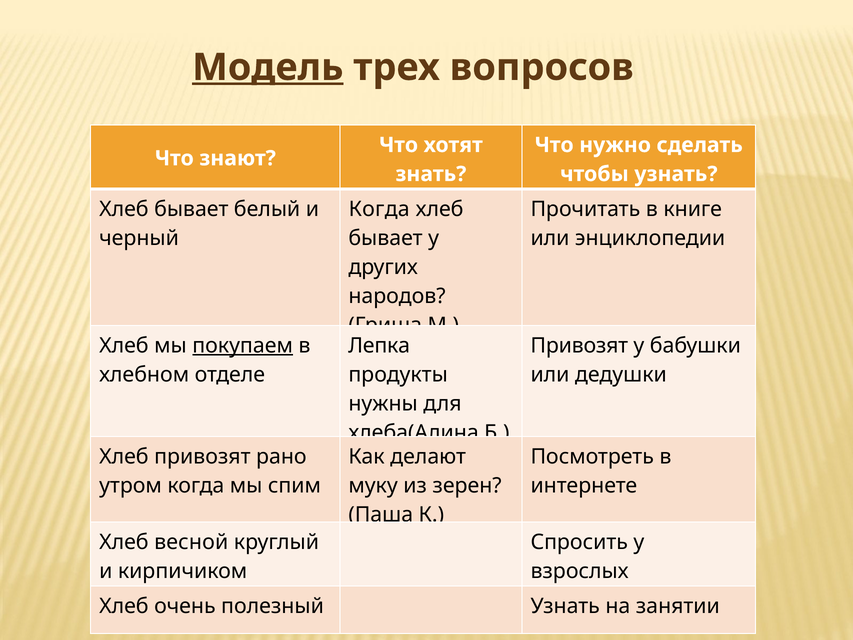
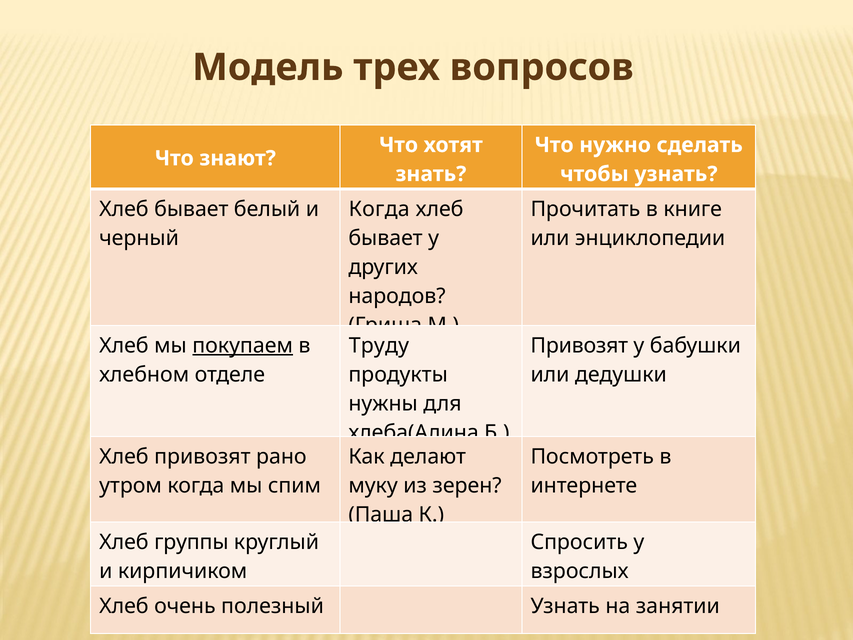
Модель underline: present -> none (268, 67)
Лепка: Лепка -> Труду (379, 346)
весной: весной -> группы (191, 542)
